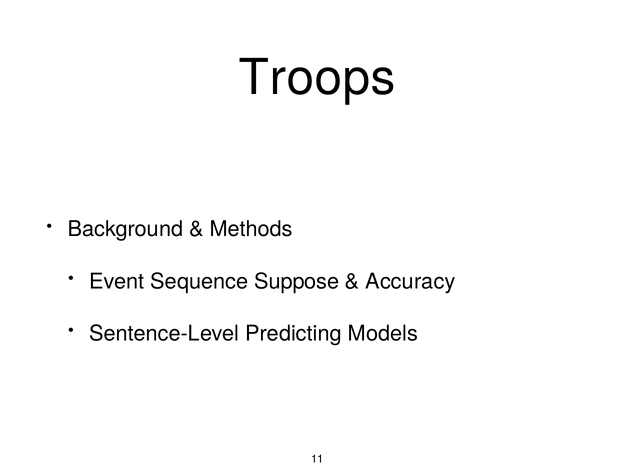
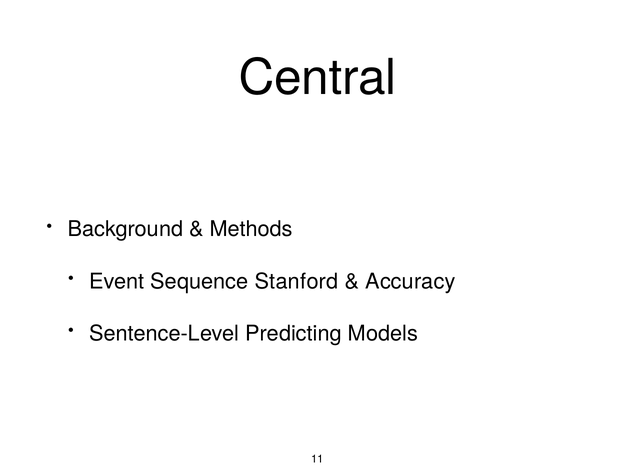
Troops: Troops -> Central (318, 78)
Suppose: Suppose -> Stanford (297, 282)
